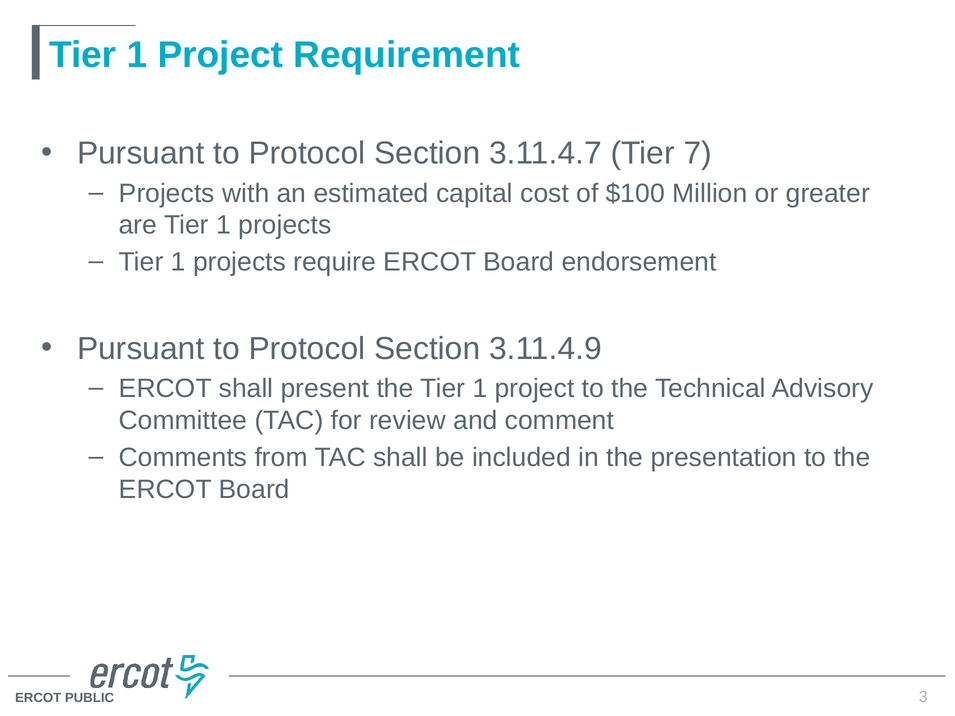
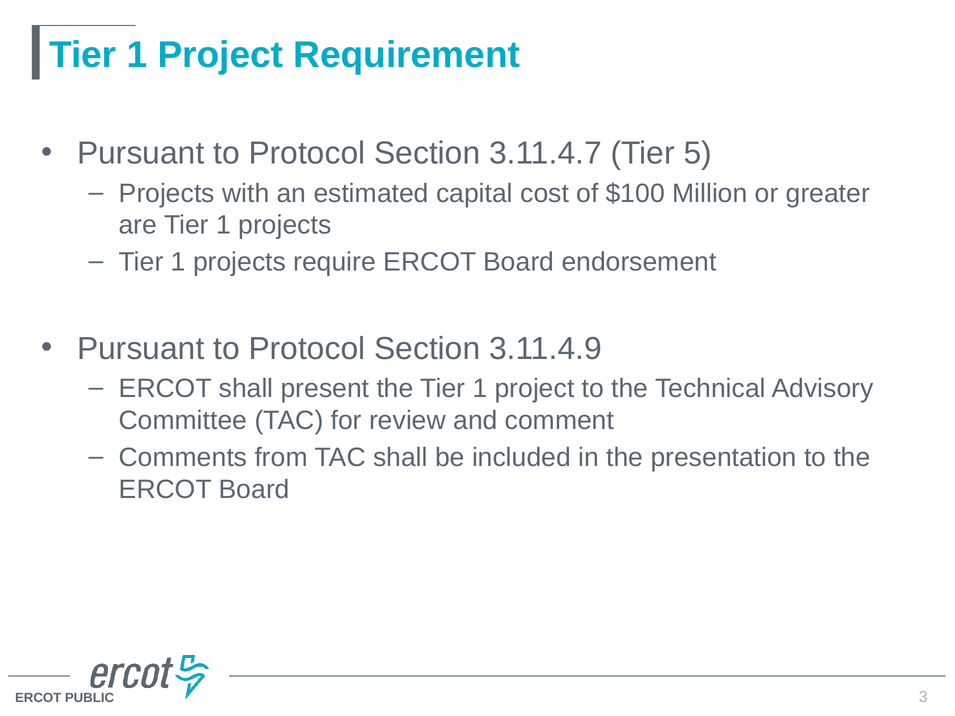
7: 7 -> 5 (698, 153)
